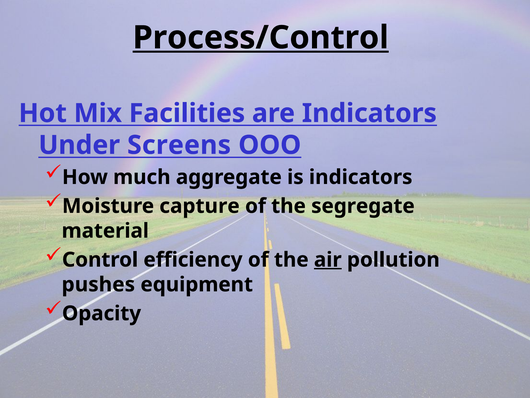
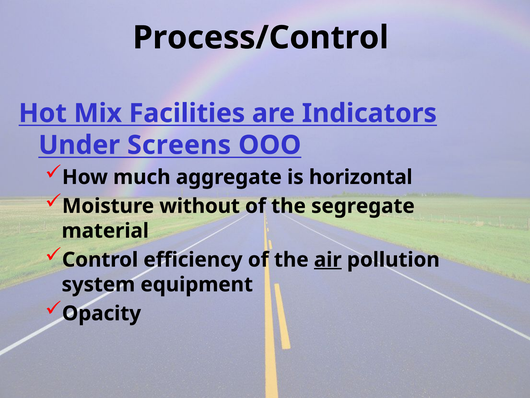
Process/Control underline: present -> none (261, 38)
is indicators: indicators -> horizontal (361, 177)
capture: capture -> without (200, 206)
pushes: pushes -> system (98, 284)
